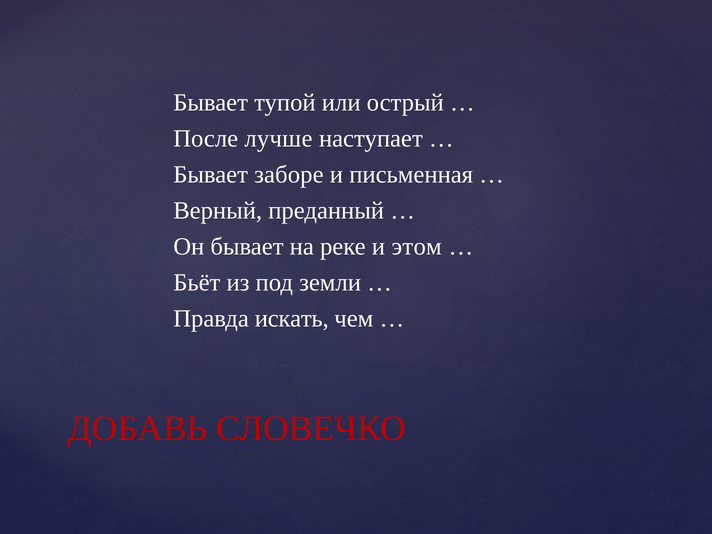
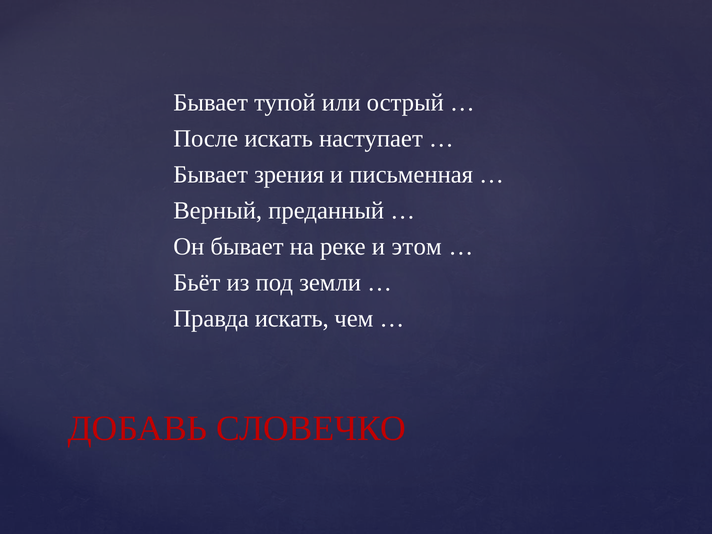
После лучше: лучше -> искать (279, 139)
заборе: заборе -> зрения (289, 175)
